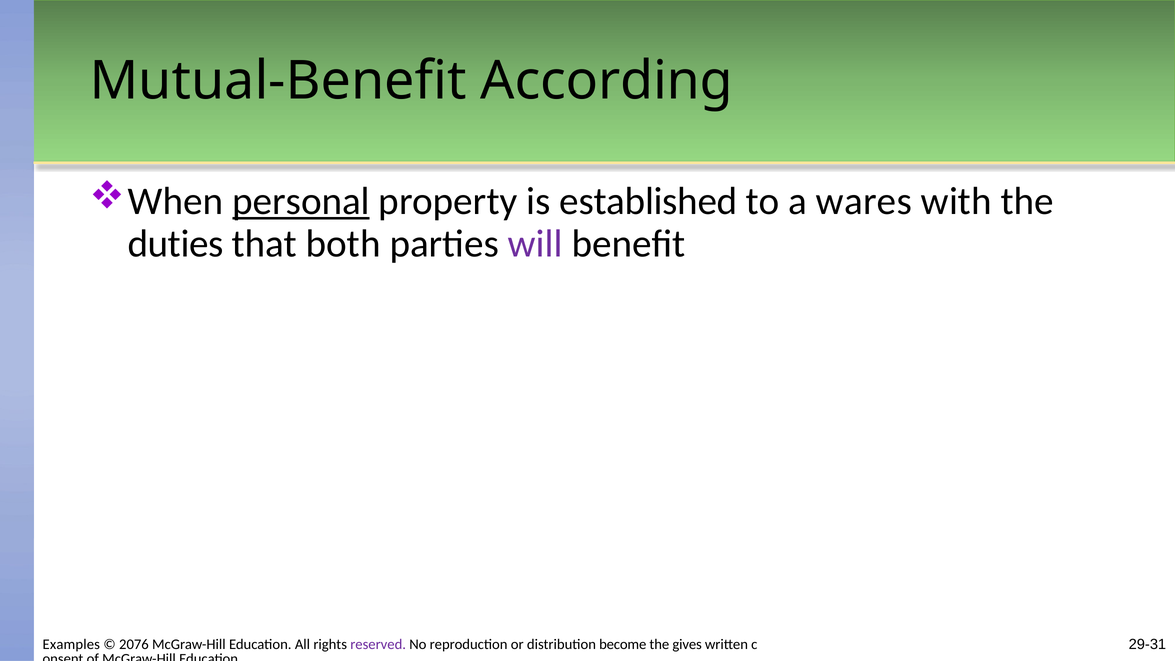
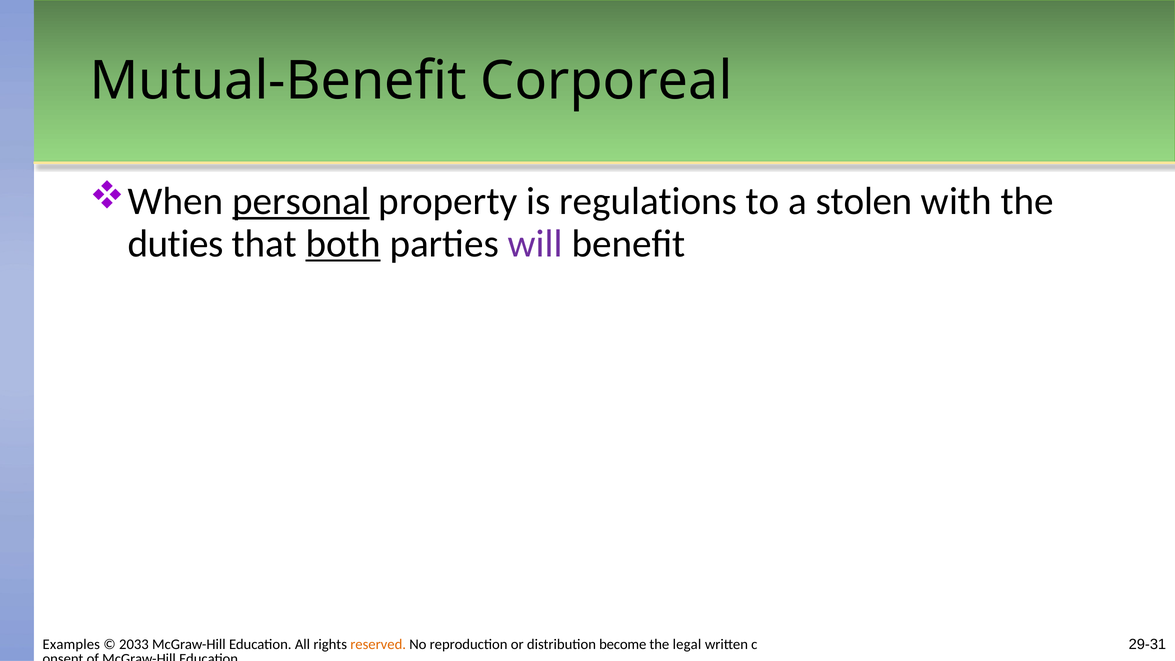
According: According -> Corporeal (607, 81)
established: established -> regulations (648, 201)
wares: wares -> stolen (864, 201)
both underline: none -> present (343, 244)
2076: 2076 -> 2033 (134, 644)
reserved colour: purple -> orange (378, 644)
gives: gives -> legal (687, 644)
